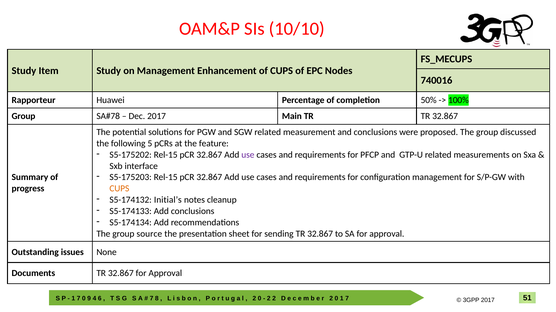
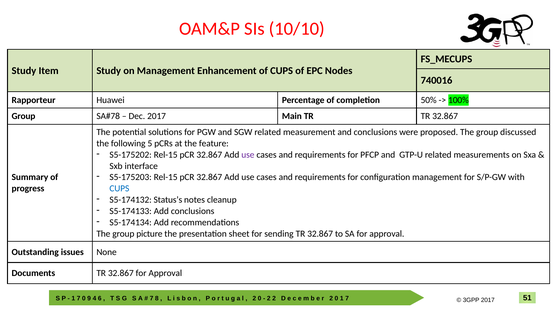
CUPS colour: orange -> blue (119, 189)
Initial’s: Initial’s -> Status’s (168, 200)
source: source -> picture (149, 234)
